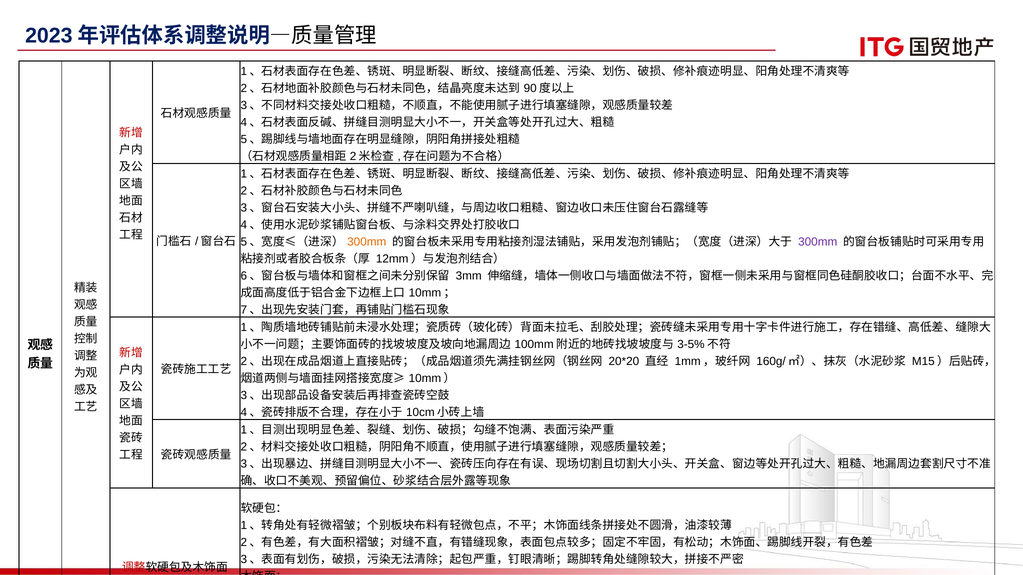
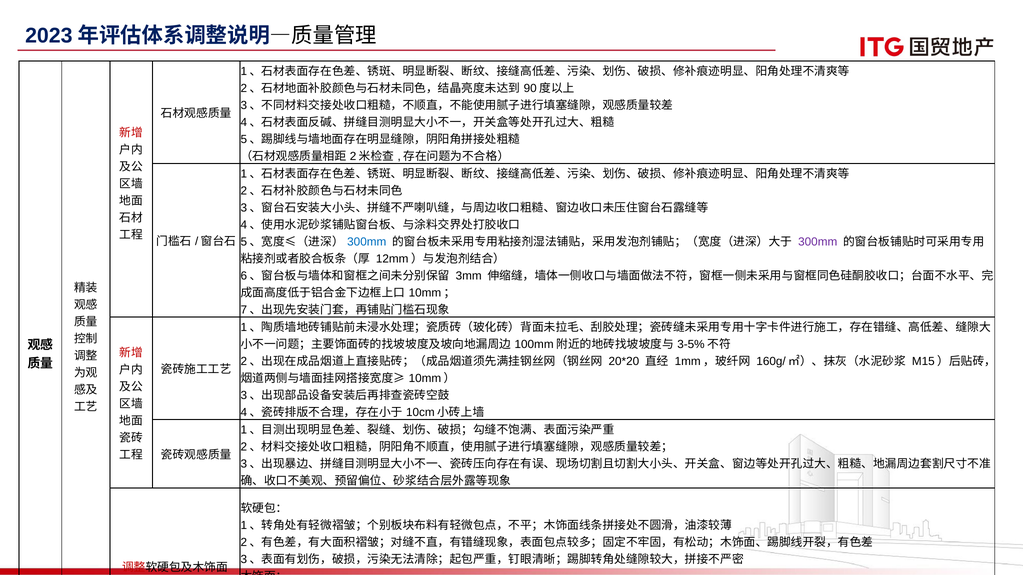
300mm colour: orange -> blue (367, 242)
